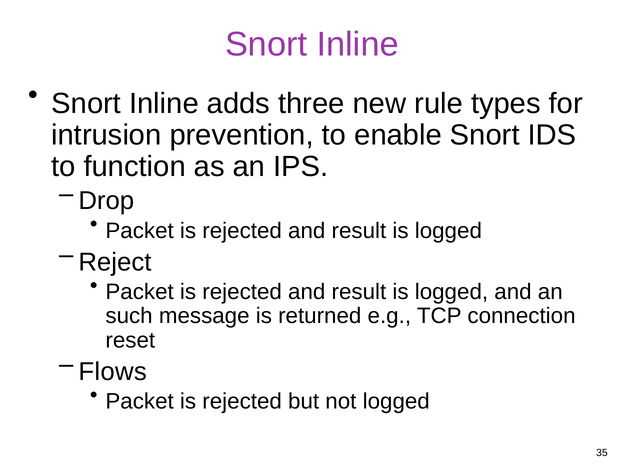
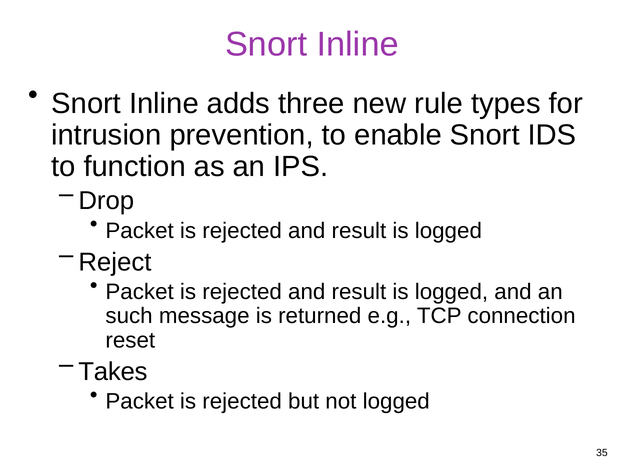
Flows: Flows -> Takes (113, 372)
